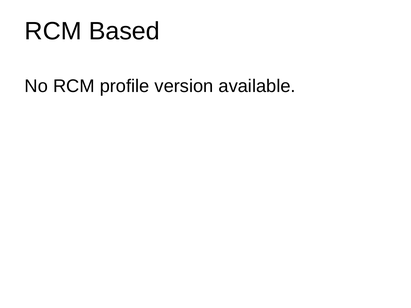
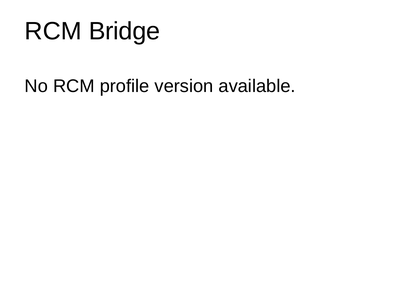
Based: Based -> Bridge (124, 31)
